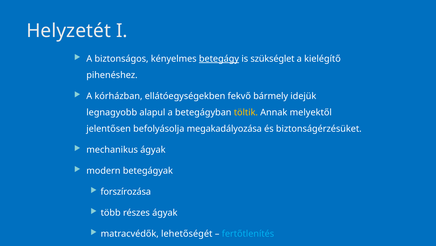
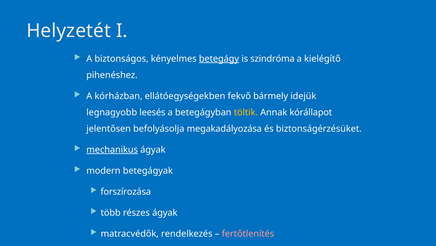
szükséglet: szükséglet -> szindróma (272, 59)
alapul: alapul -> leesés (152, 112)
melyektől: melyektől -> kórállapot (311, 112)
mechanikus underline: none -> present (112, 149)
lehetőségét: lehetőségét -> rendelkezés (187, 233)
fertőtlenítés colour: light blue -> pink (248, 233)
